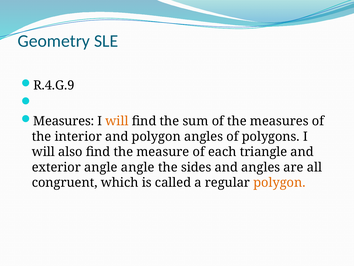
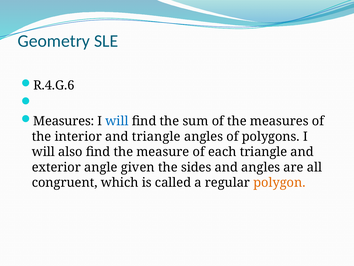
R.4.G.9: R.4.G.9 -> R.4.G.6 (54, 85)
will colour: orange -> blue (117, 121)
and polygon: polygon -> triangle (156, 136)
angle angle: angle -> given (138, 167)
